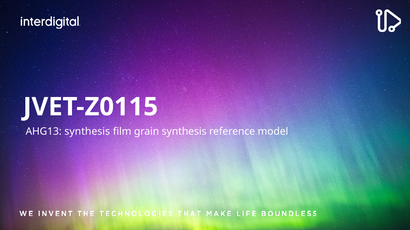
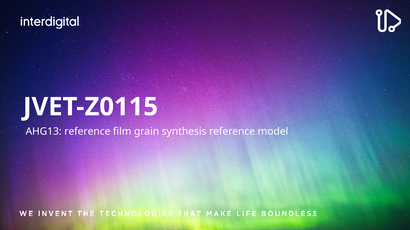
AHG13 synthesis: synthesis -> reference (87, 132)
